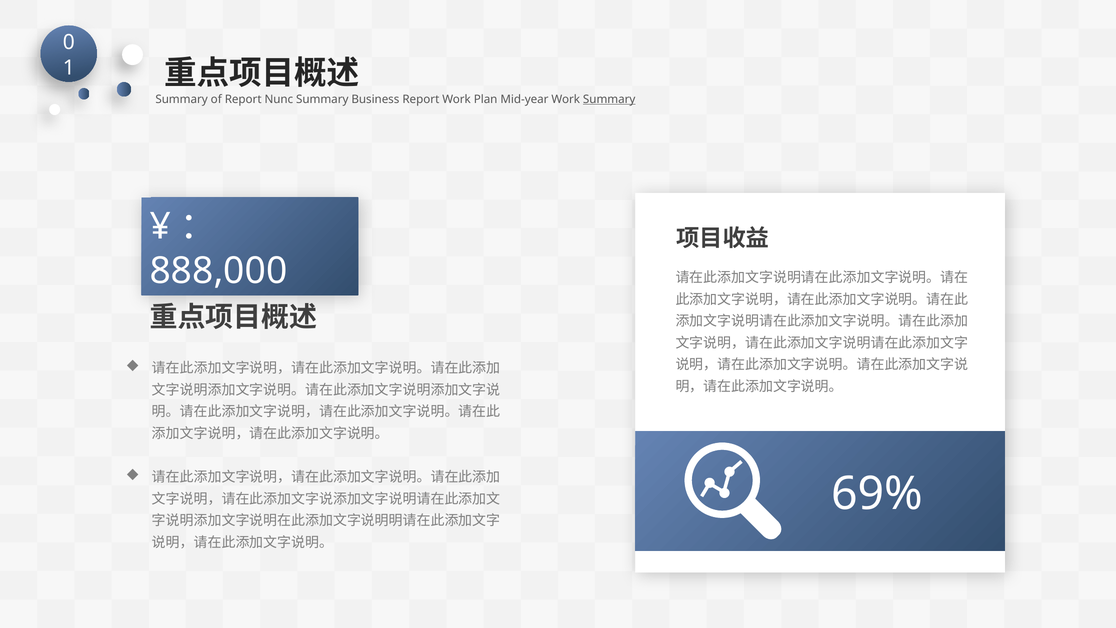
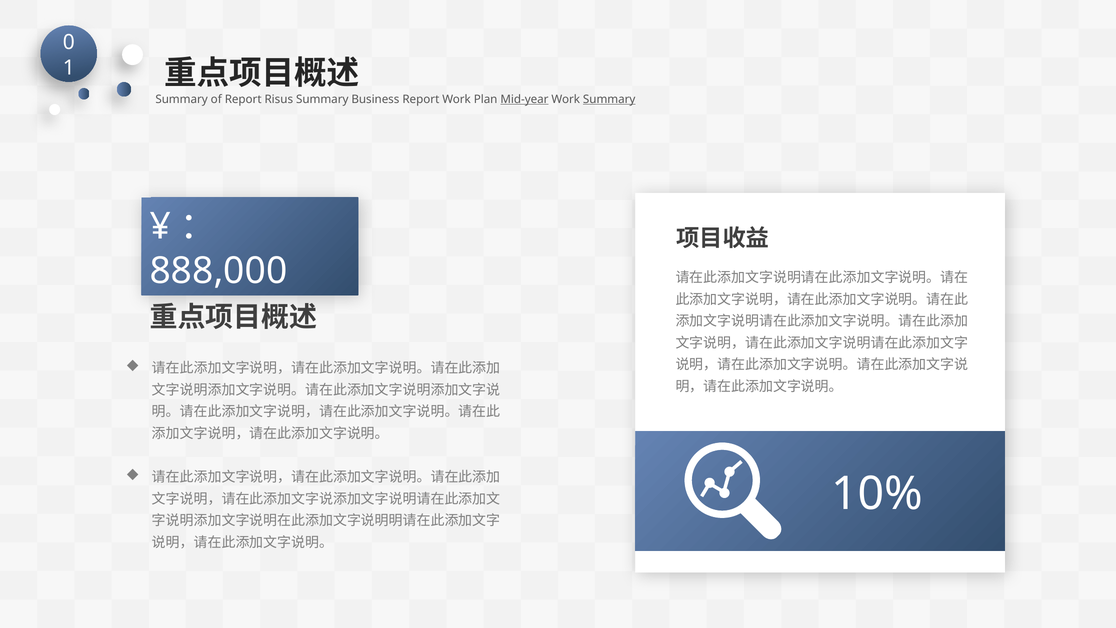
Nunc: Nunc -> Risus (279, 99)
Mid-year underline: none -> present (524, 99)
69%: 69% -> 10% (877, 494)
